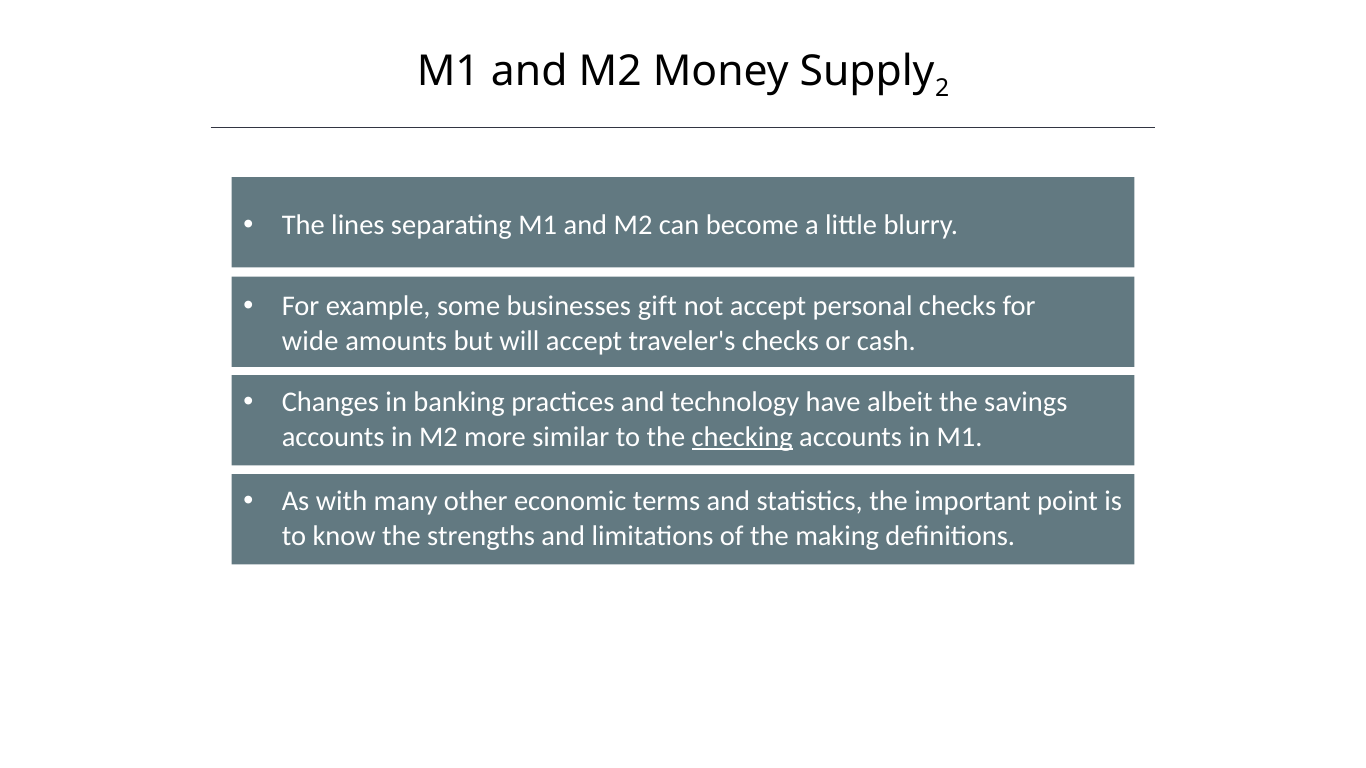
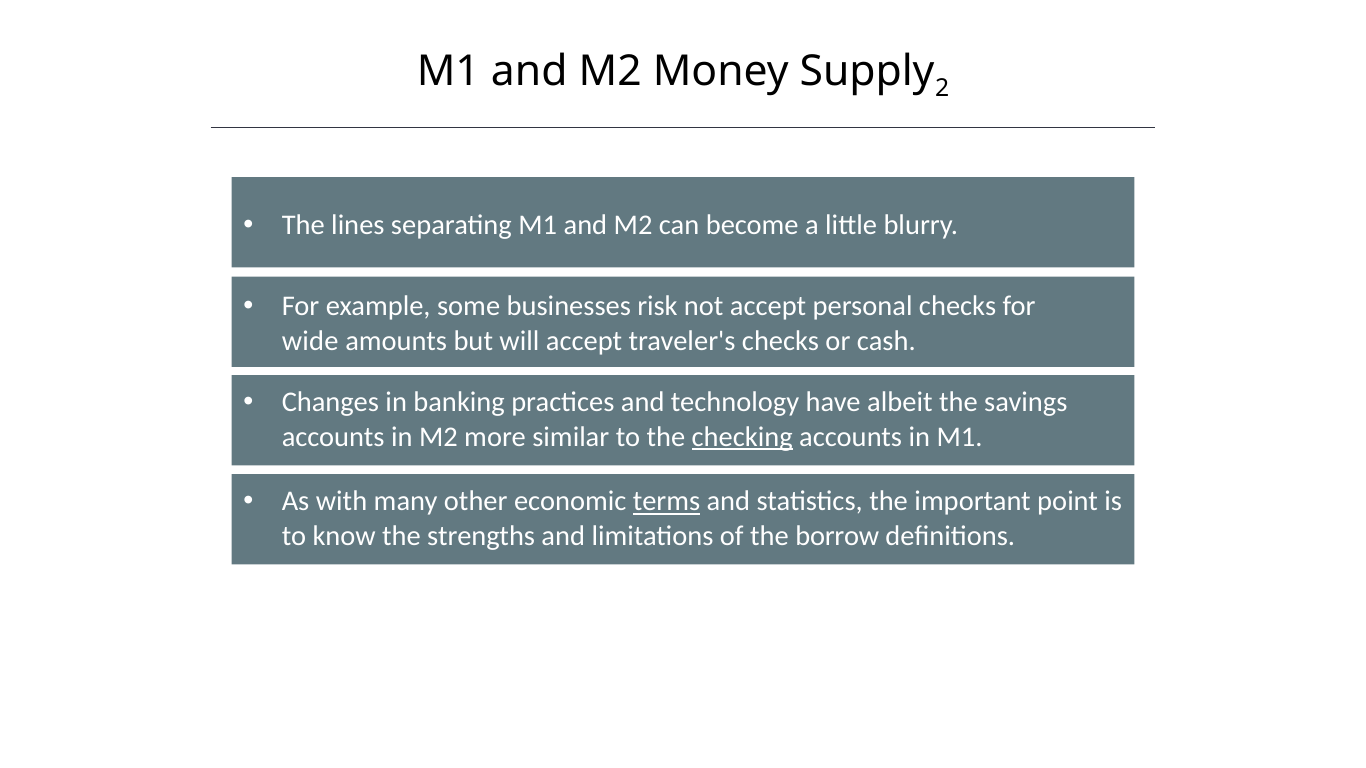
gift: gift -> risk (658, 307)
terms underline: none -> present (666, 502)
making: making -> borrow (837, 536)
